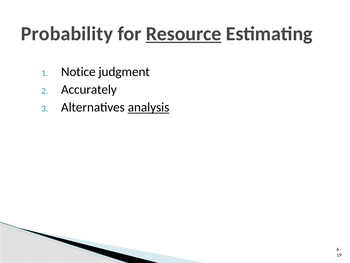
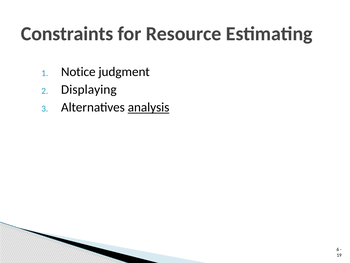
Probability: Probability -> Constraints (67, 34)
Resource underline: present -> none (184, 34)
Accurately: Accurately -> Displaying (89, 89)
